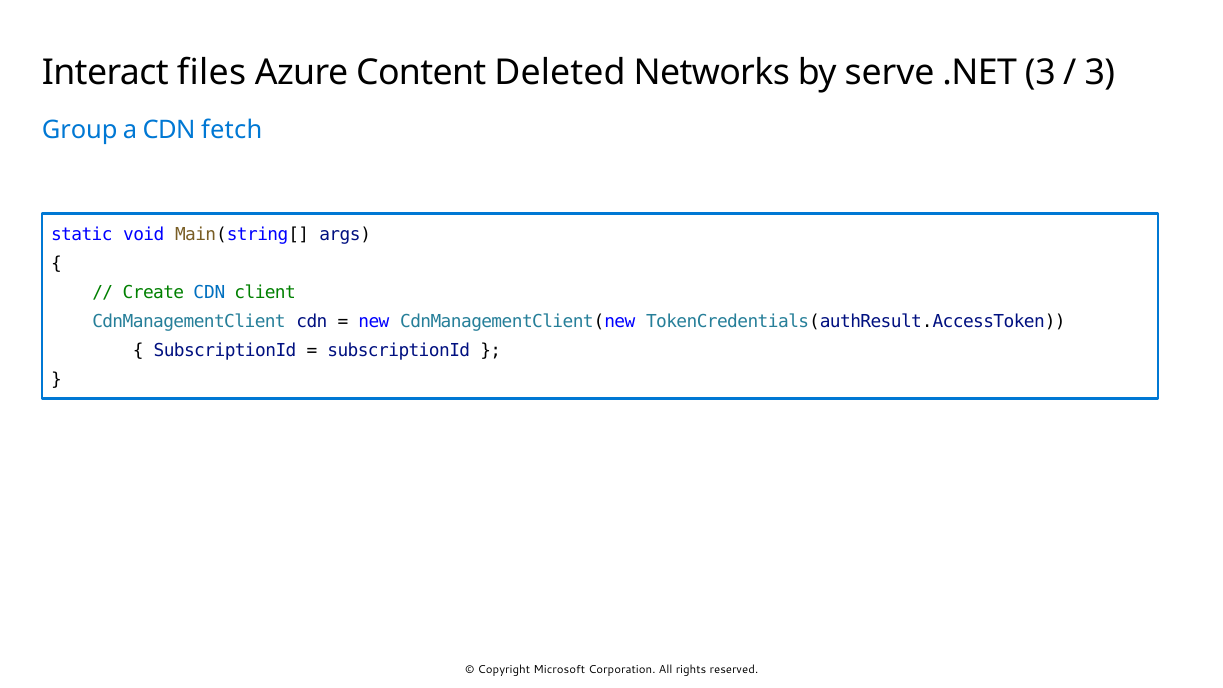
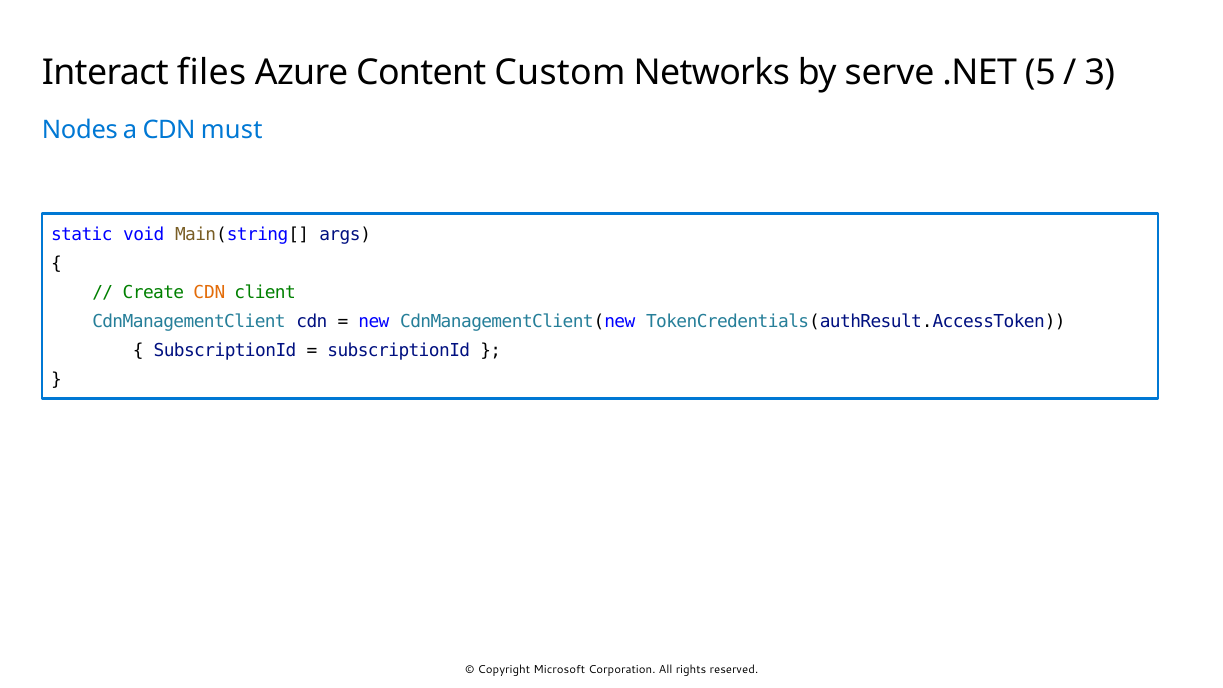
Deleted: Deleted -> Custom (560, 72)
.NET 3: 3 -> 5 (1040, 72)
Group: Group -> Nodes (80, 130)
fetch: fetch -> must (232, 130)
CDN colour: blue -> orange (209, 293)
